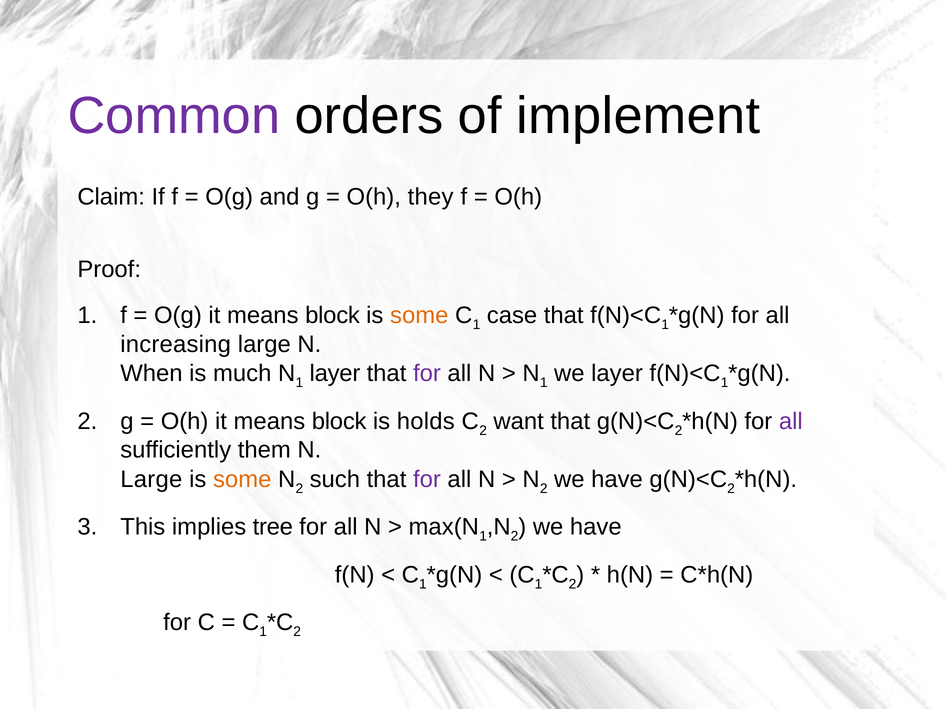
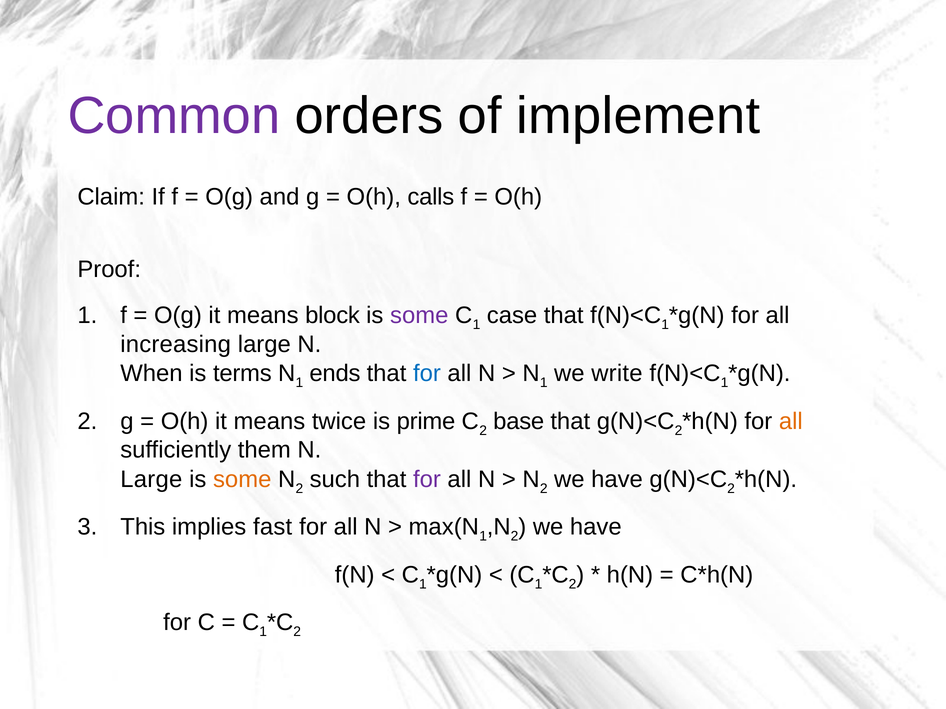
they: they -> calls (431, 197)
some colour: orange -> purple (419, 316)
much: much -> terms (242, 374)
layer: layer -> ends (335, 374)
for colour: purple -> blue (427, 374)
we layer: layer -> write (617, 374)
O(h it means block: block -> twice (339, 421)
holds: holds -> prime (426, 421)
want: want -> base (519, 421)
all colour: purple -> orange (791, 421)
tree: tree -> fast (273, 527)
